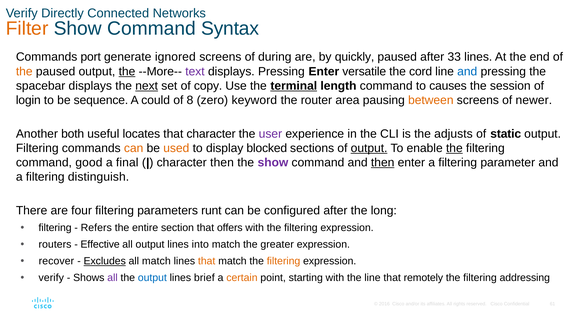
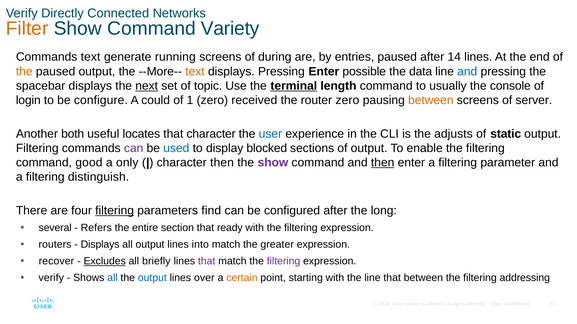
Syntax: Syntax -> Variety (230, 28)
Commands port: port -> text (91, 57)
ignored: ignored -> running (175, 57)
quickly: quickly -> entries (355, 57)
33: 33 -> 14 (454, 57)
the underline: present -> none (127, 72)
text colour: purple -> orange (195, 72)
versatile: versatile -> possible (364, 72)
cord: cord -> data (421, 72)
copy: copy -> topic (208, 86)
causes: causes -> usually (448, 86)
session: session -> console (510, 86)
sequence: sequence -> configure (101, 100)
8: 8 -> 1 (190, 100)
keyword: keyword -> received (254, 100)
router area: area -> zero (347, 100)
newer: newer -> server (534, 100)
user colour: purple -> blue (270, 134)
can colour: orange -> purple (134, 148)
used colour: orange -> blue (176, 148)
output underline: present -> none (369, 148)
the underline: present -> none (454, 148)
final: final -> only (127, 163)
filtering underline: none -> present (115, 211)
runt: runt -> find (211, 211)
filtering: filtering -> several (55, 228)
offers: offers -> ready (230, 228)
Effective: Effective -> Displays (100, 245)
all match: match -> briefly (156, 262)
that colour: orange -> purple (207, 262)
filtering colour: orange -> purple (284, 262)
all colour: purple -> blue (113, 278)
brief: brief -> over (204, 278)
that remotely: remotely -> between (423, 278)
